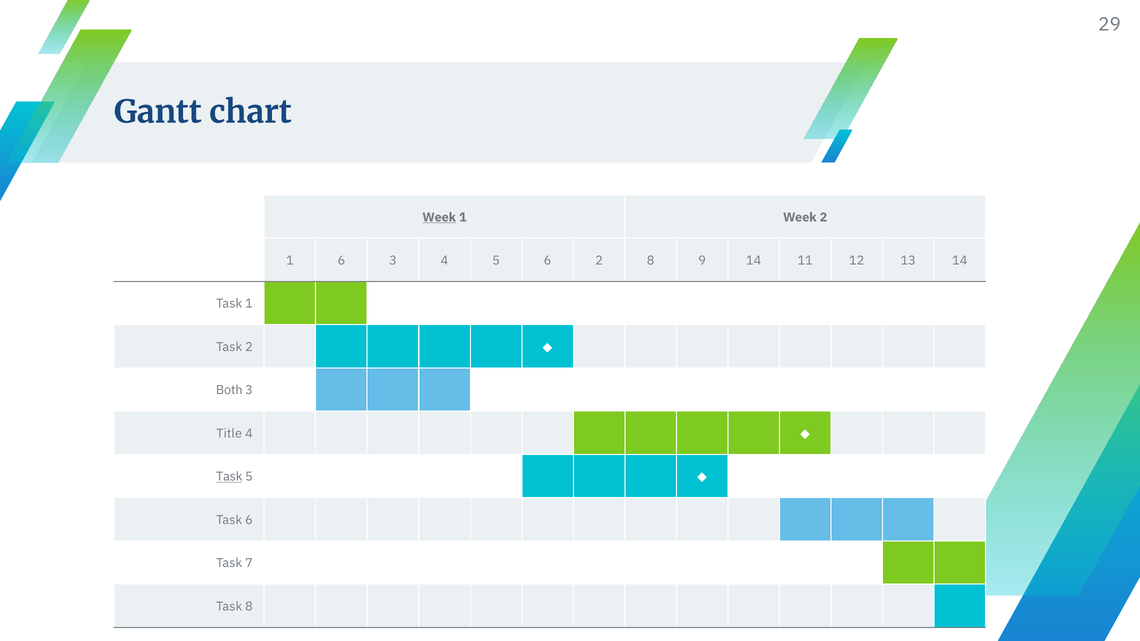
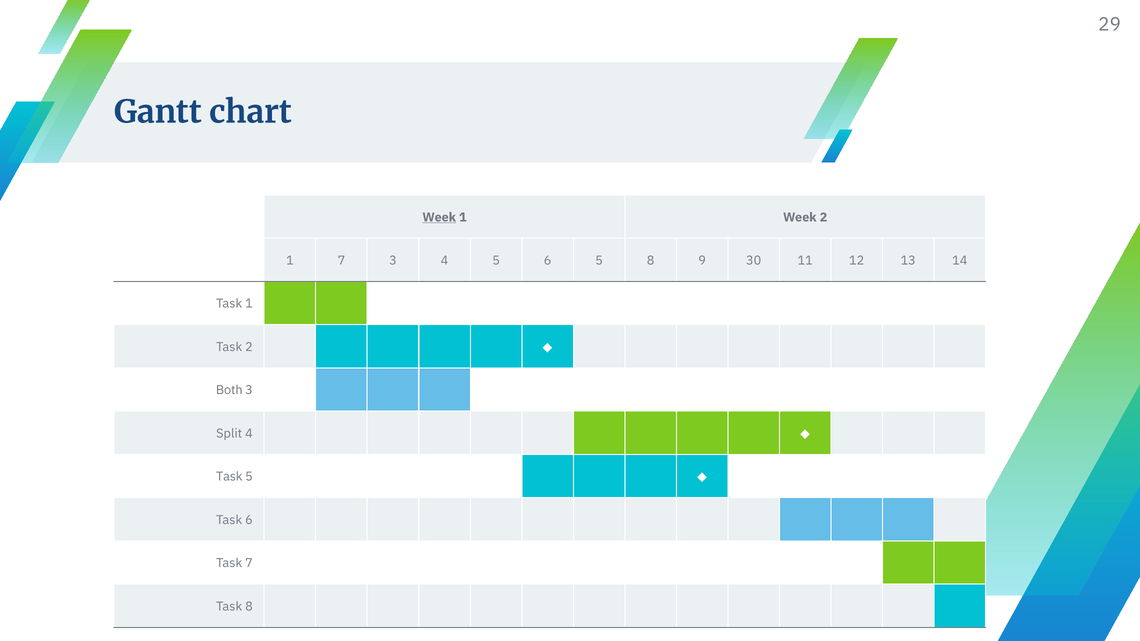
1 6: 6 -> 7 (341, 261)
6 2: 2 -> 5 (599, 261)
9 14: 14 -> 30 (754, 261)
Title: Title -> Split (229, 434)
Task underline: present -> none (229, 477)
